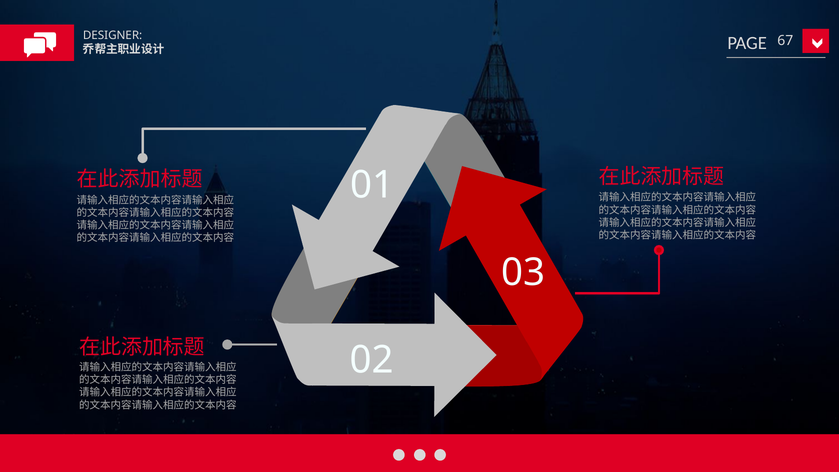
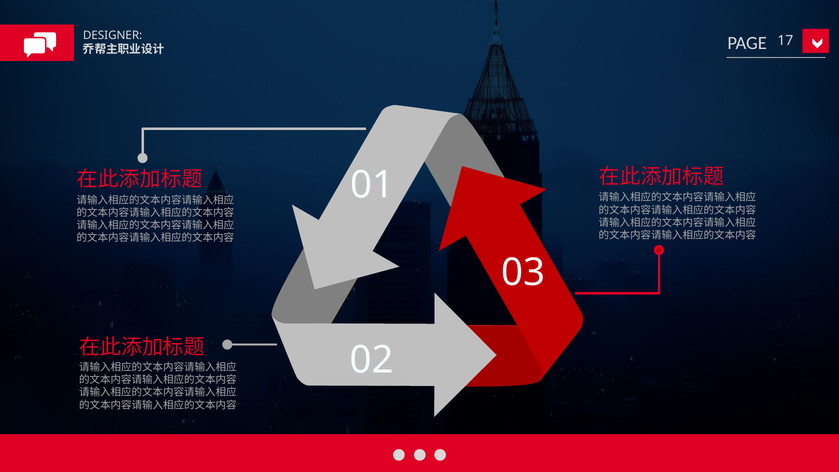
67: 67 -> 17 (785, 41)
